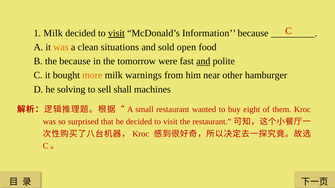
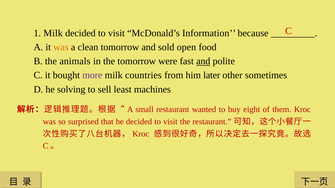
visit underline: present -> none (116, 33)
clean situations: situations -> tomorrow (120, 47)
the because: because -> animals (75, 61)
more colour: orange -> purple (92, 75)
warnings: warnings -> countries (143, 75)
near: near -> later (212, 75)
hamburger: hamburger -> sometimes (266, 75)
shall: shall -> least (123, 90)
